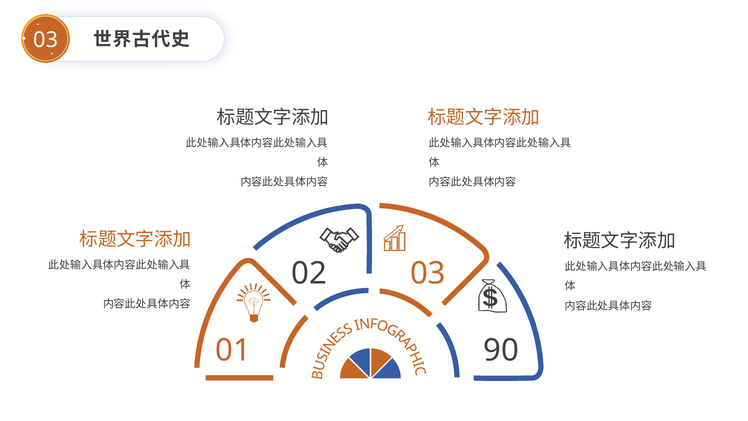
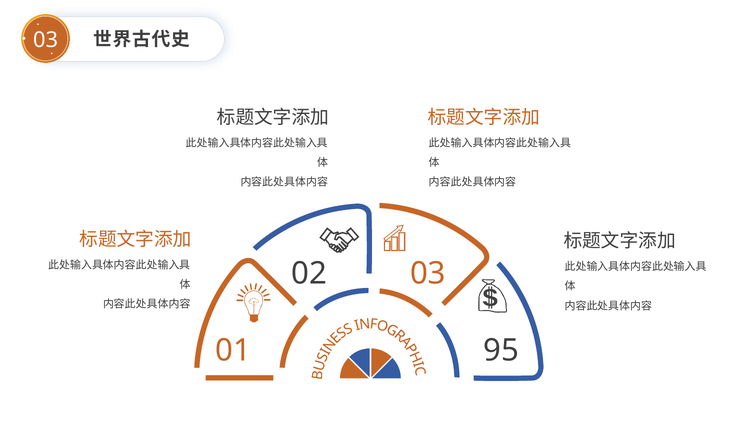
90: 90 -> 95 (501, 350)
